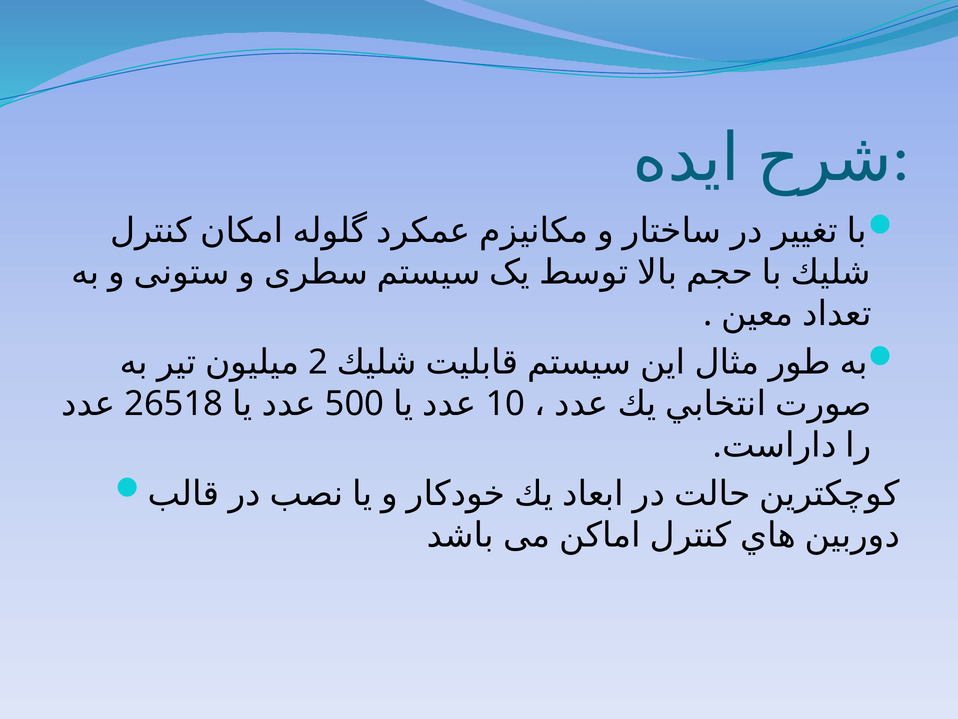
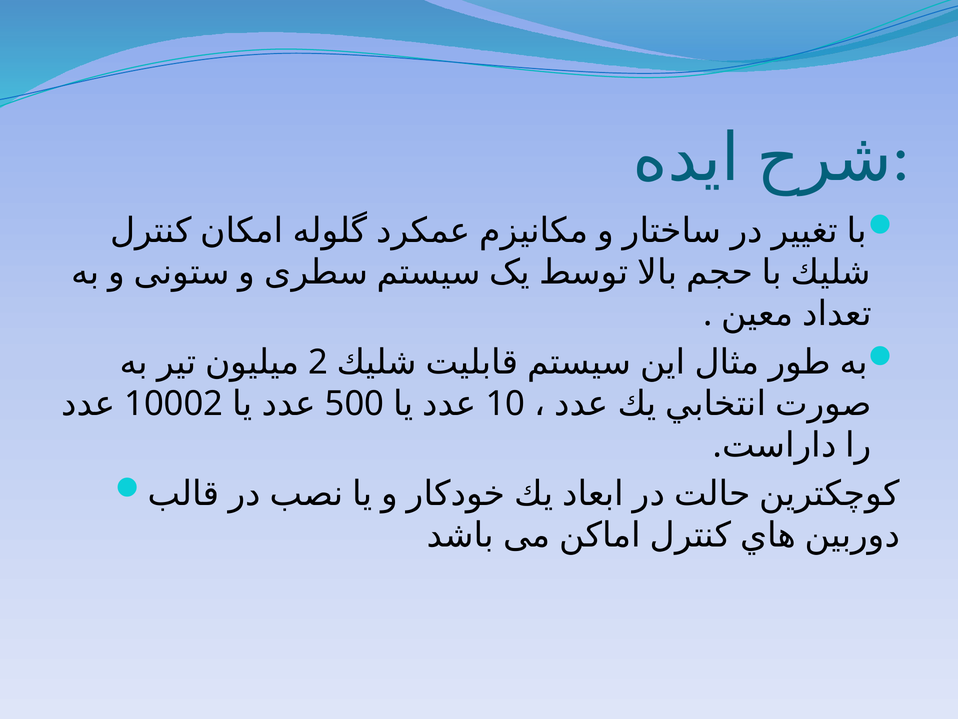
26518: 26518 -> 10002 (174, 404)
